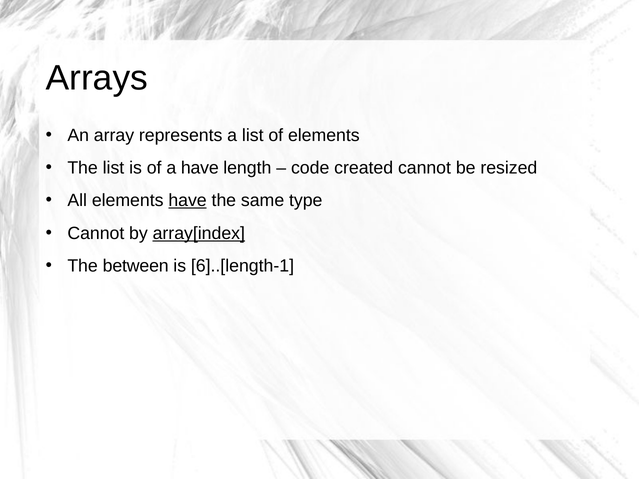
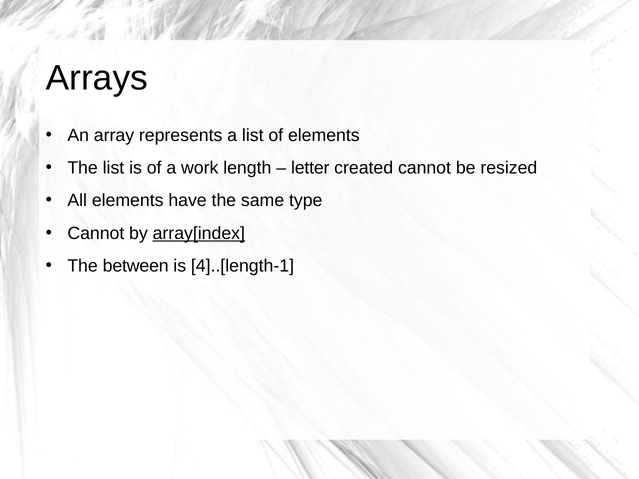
a have: have -> work (200, 168)
code: code -> letter (310, 168)
have underline: present -> none (188, 201)
6]..[length-1: 6]..[length-1 -> 4]..[length-1 (243, 266)
